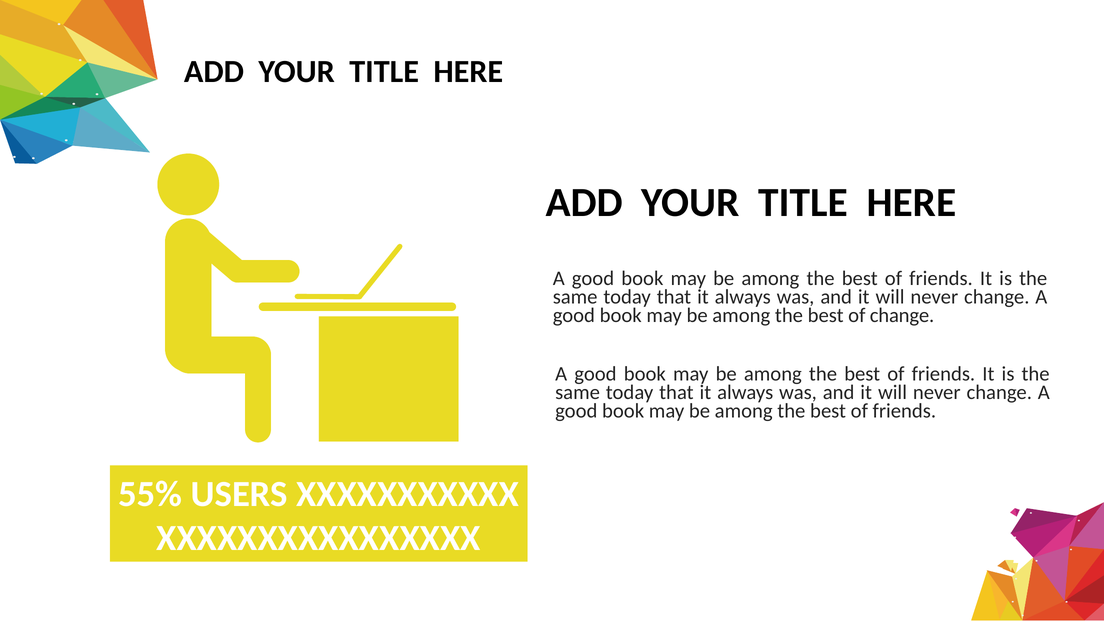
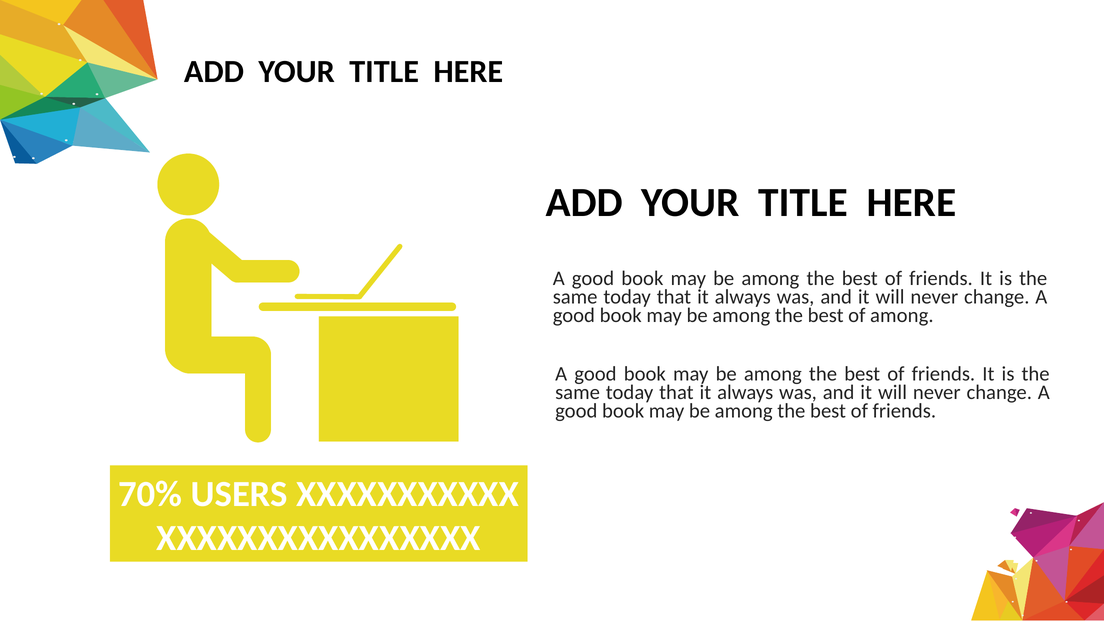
of change: change -> among (902, 315)
55%: 55% -> 70% (150, 494)
